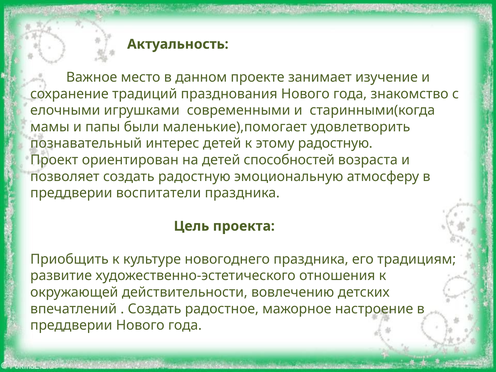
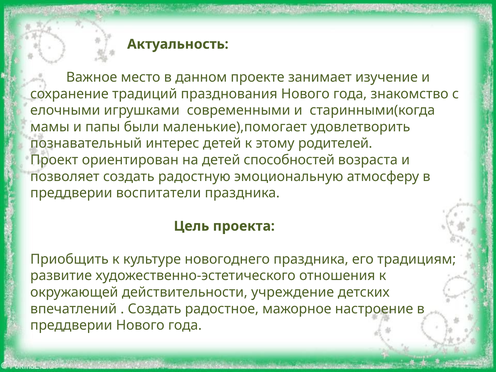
этому радостную: радостную -> родителей (335, 143)
вовлечению: вовлечению -> учреждение (293, 292)
